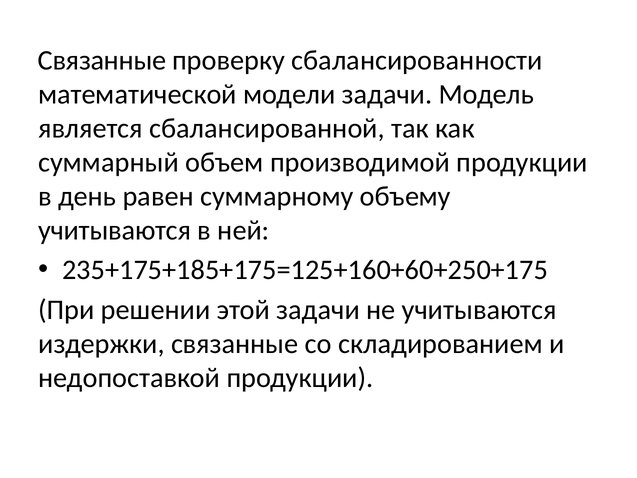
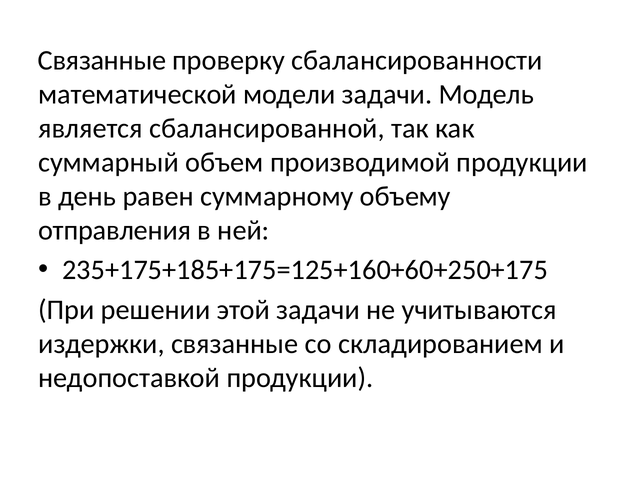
учитываются: учитываются -> отправления (115, 230)
